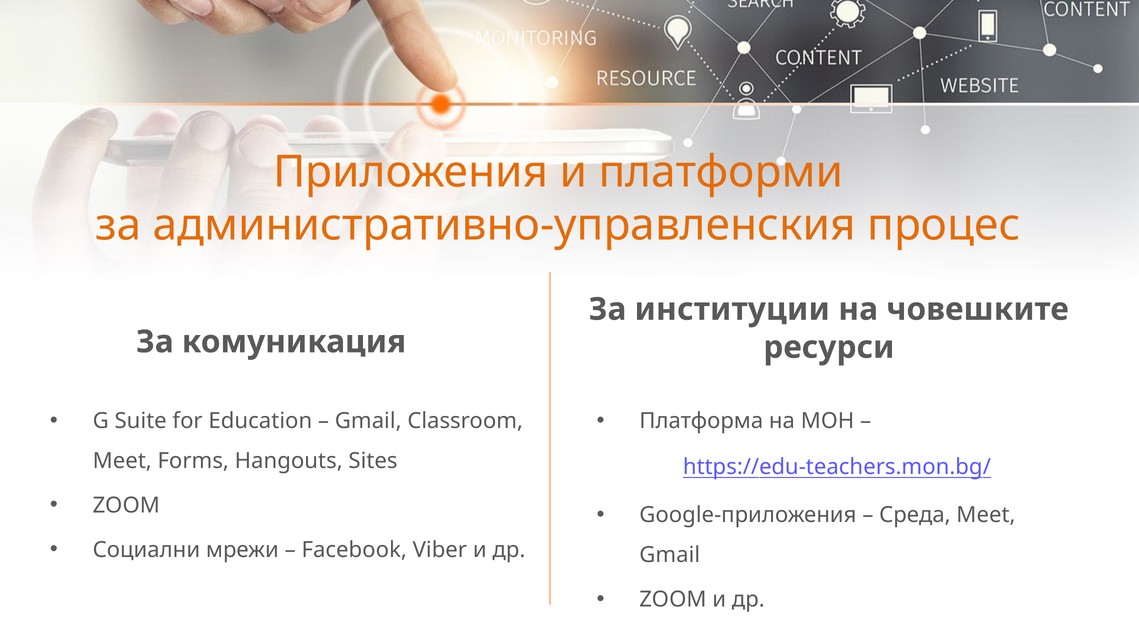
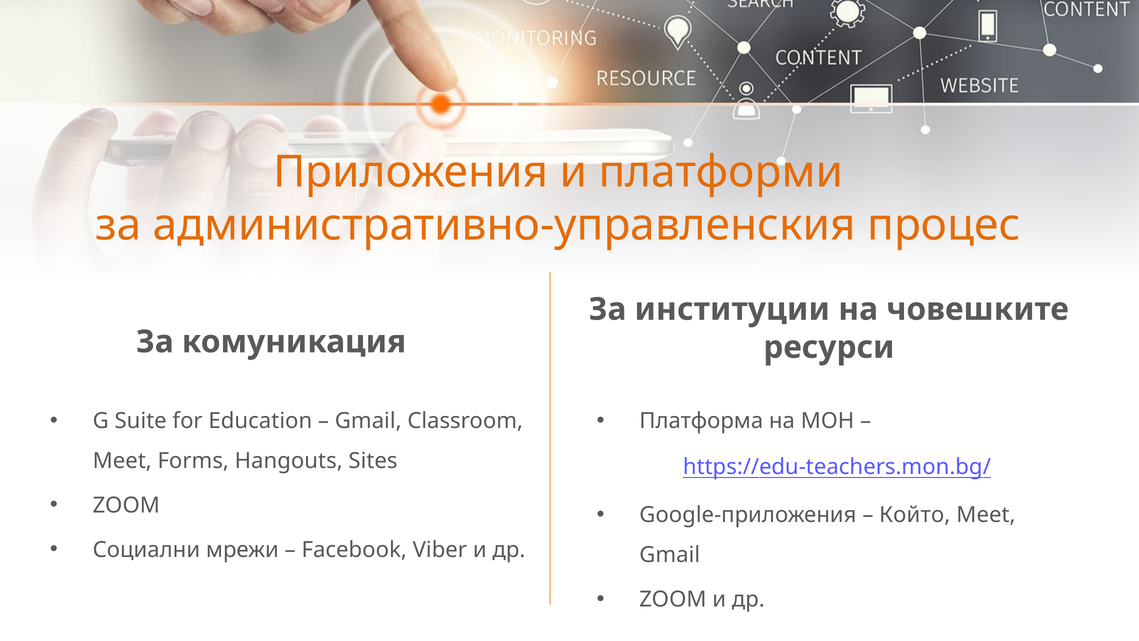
Среда: Среда -> Който (915, 515)
